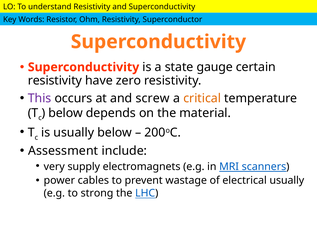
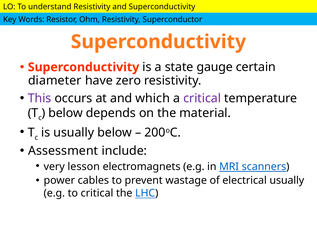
resistivity: resistivity -> diameter (55, 80)
screw: screw -> which (153, 98)
critical colour: orange -> purple (202, 98)
supply: supply -> lesson (84, 166)
to strong: strong -> critical (97, 193)
